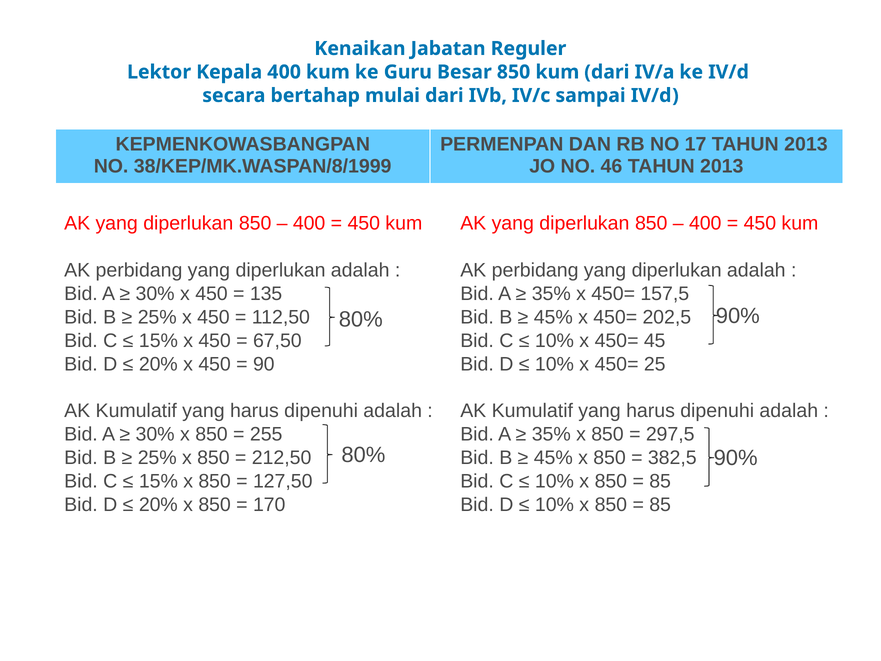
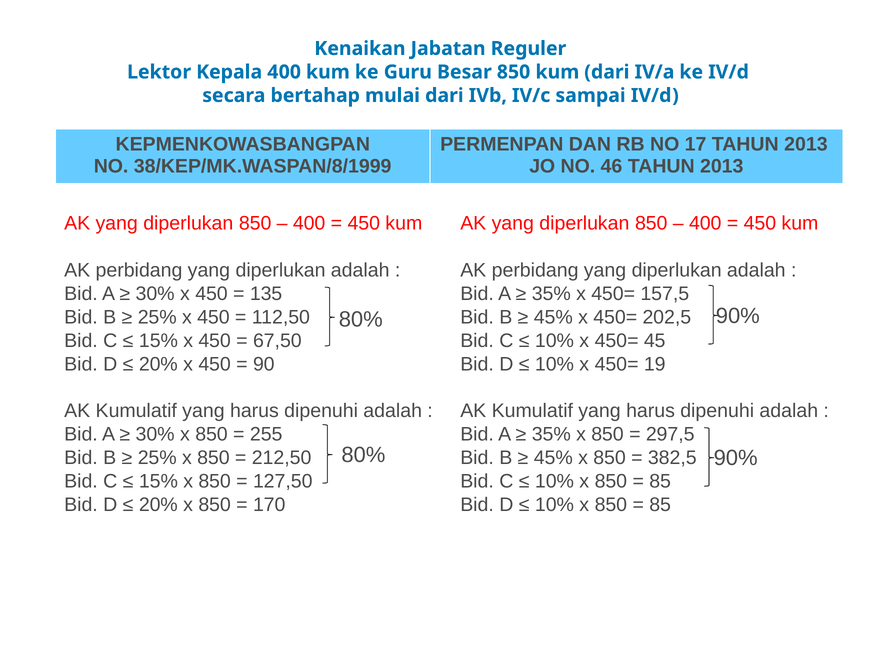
25: 25 -> 19 (655, 364)
